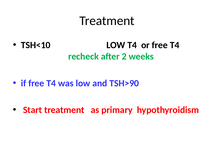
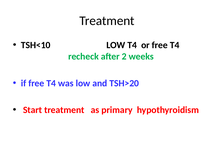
TSH>90: TSH>90 -> TSH>20 (124, 83)
